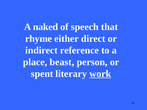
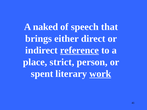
rhyme: rhyme -> brings (39, 39)
reference underline: none -> present (79, 50)
beast: beast -> strict (62, 62)
